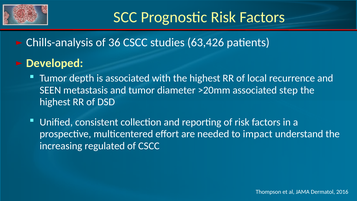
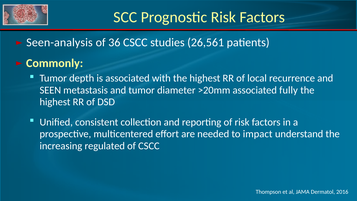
Chills-analysis: Chills-analysis -> Seen-analysis (59, 42)
63,426: 63,426 -> 26,561 (206, 42)
Developed: Developed -> Commonly (55, 63)
step: step -> fully (289, 90)
